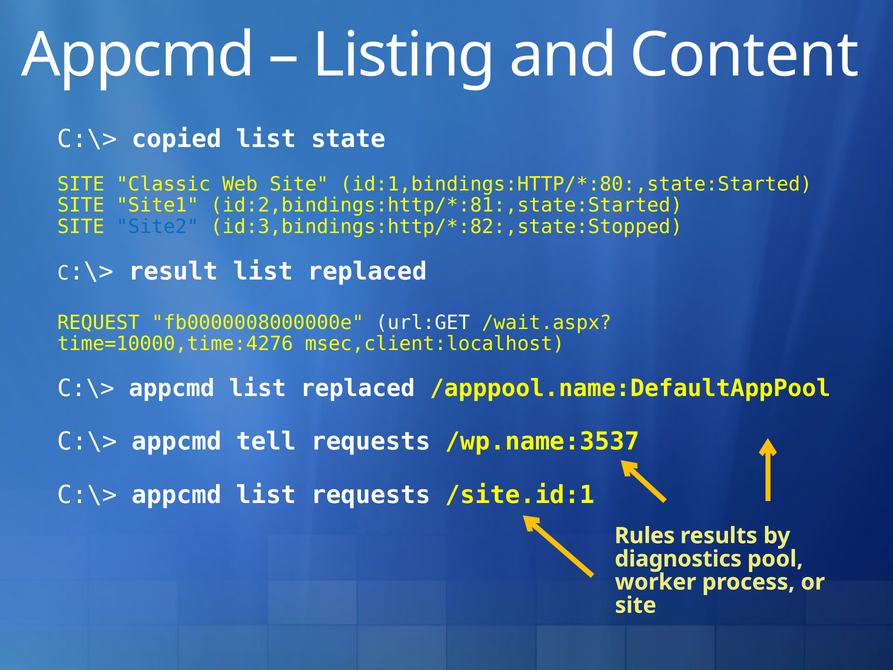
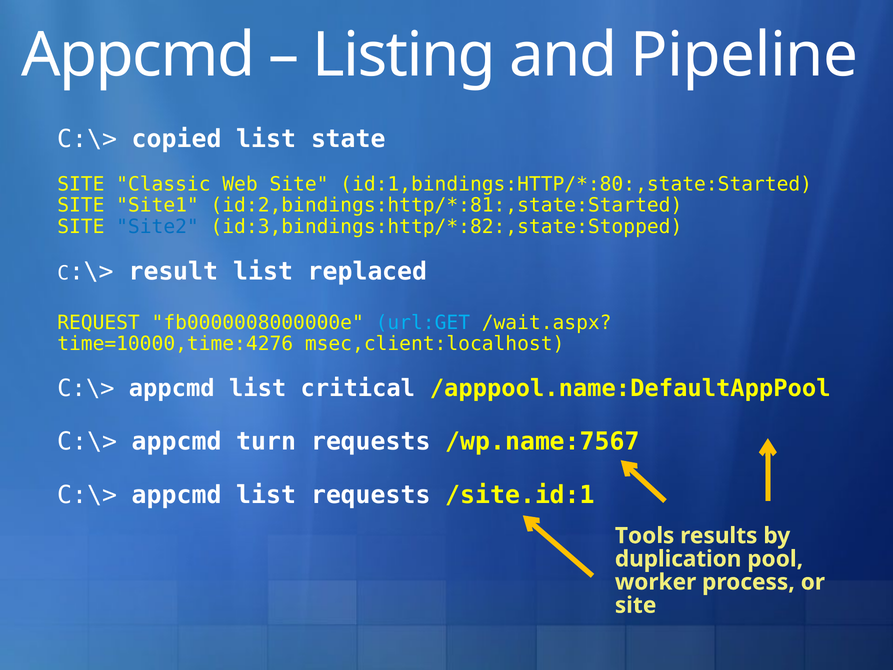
Content: Content -> Pipeline (744, 55)
url:GET colour: white -> light blue (423, 322)
appcmd list replaced: replaced -> critical (358, 388)
tell: tell -> turn (266, 441)
/wp.name:3537: /wp.name:3537 -> /wp.name:7567 (542, 441)
Rules: Rules -> Tools (645, 536)
diagnostics: diagnostics -> duplication (678, 559)
